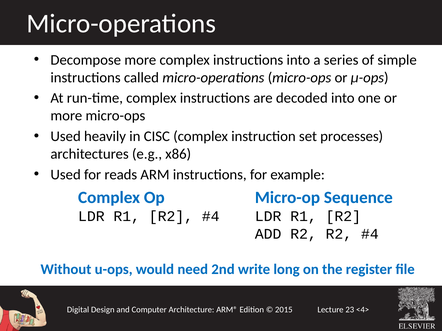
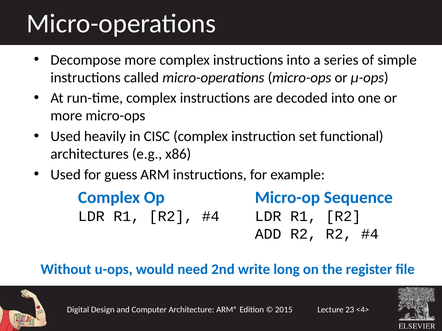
processes: processes -> functional (352, 137)
reads: reads -> guess (121, 175)
